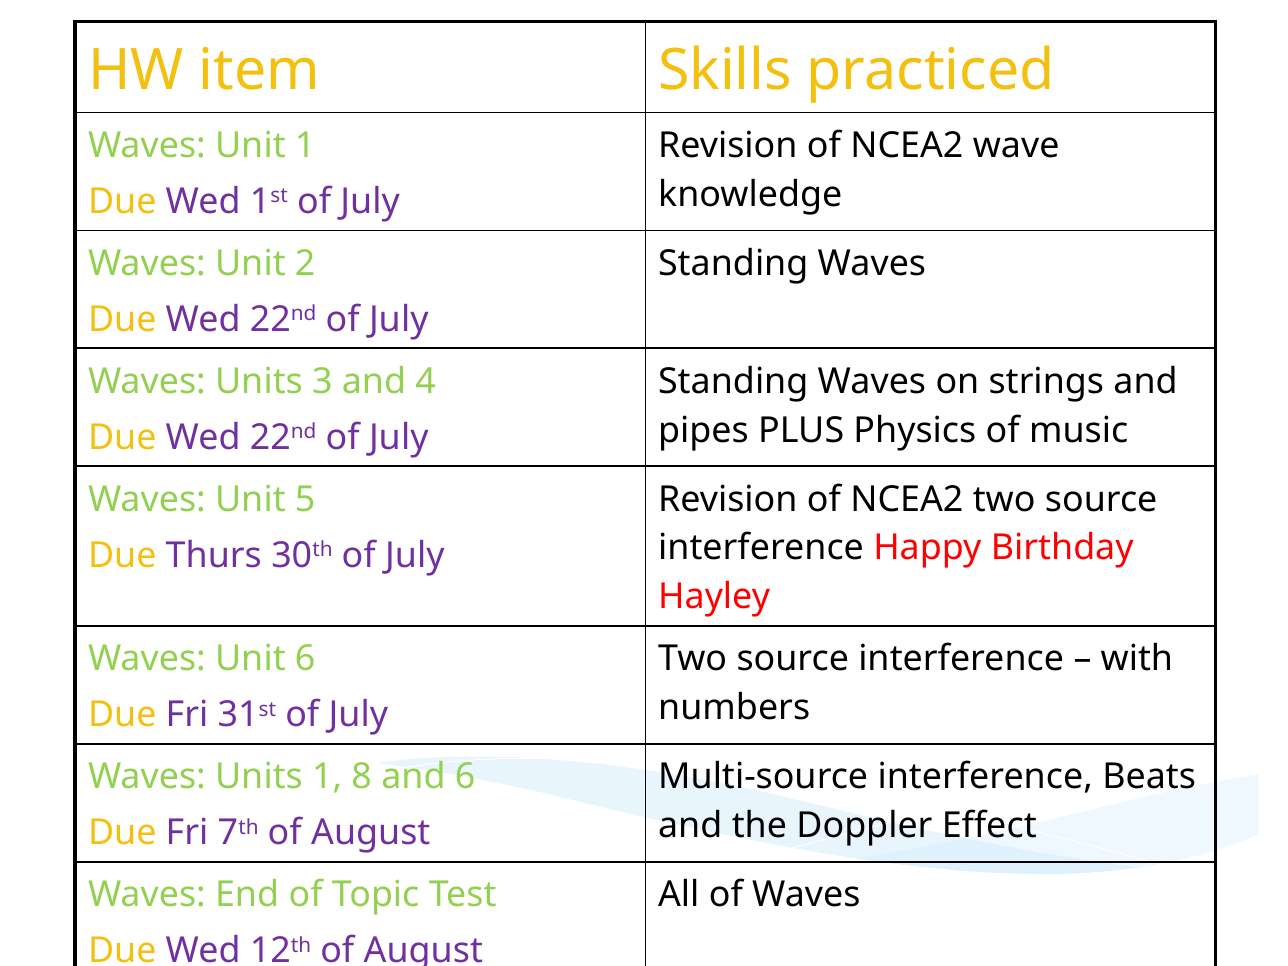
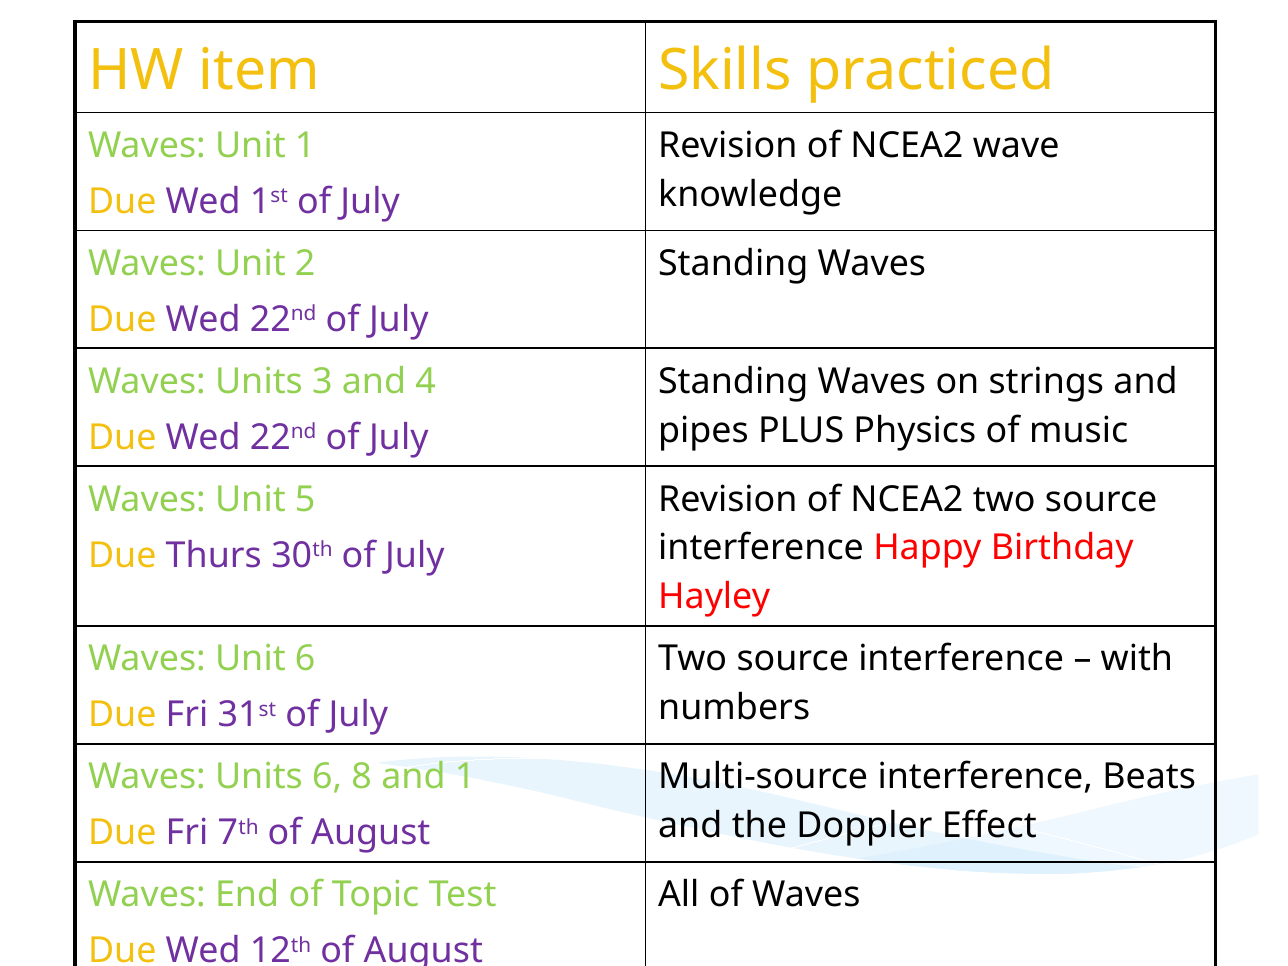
Units 1: 1 -> 6 (327, 777)
and 6: 6 -> 1 (465, 777)
